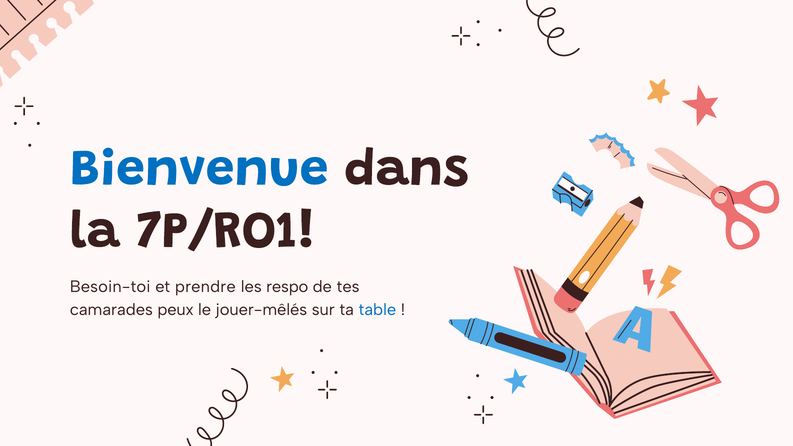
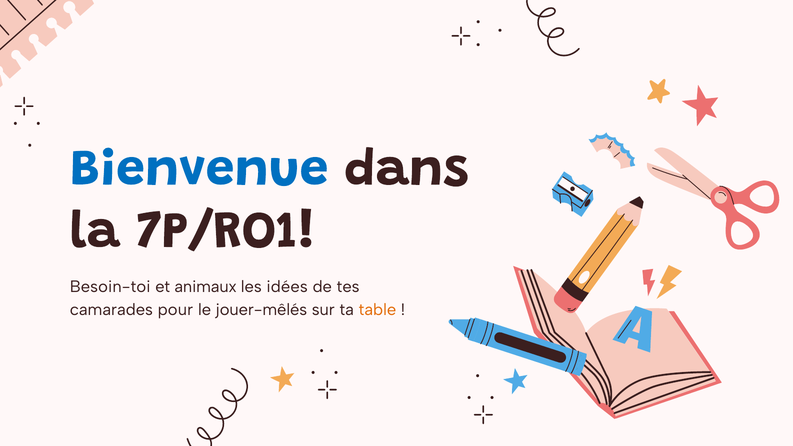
prendre: prendre -> animaux (206, 287)
respo: respo -> idées (287, 287)
peux: peux -> pour (175, 310)
table colour: blue -> orange (377, 310)
